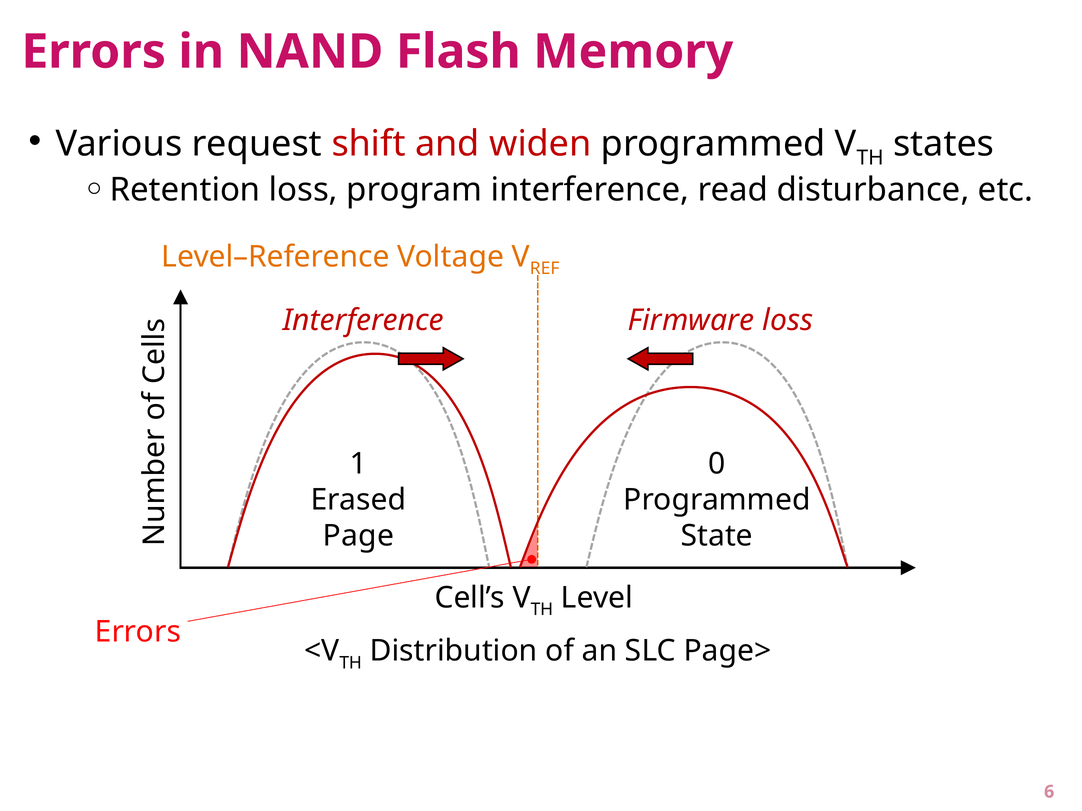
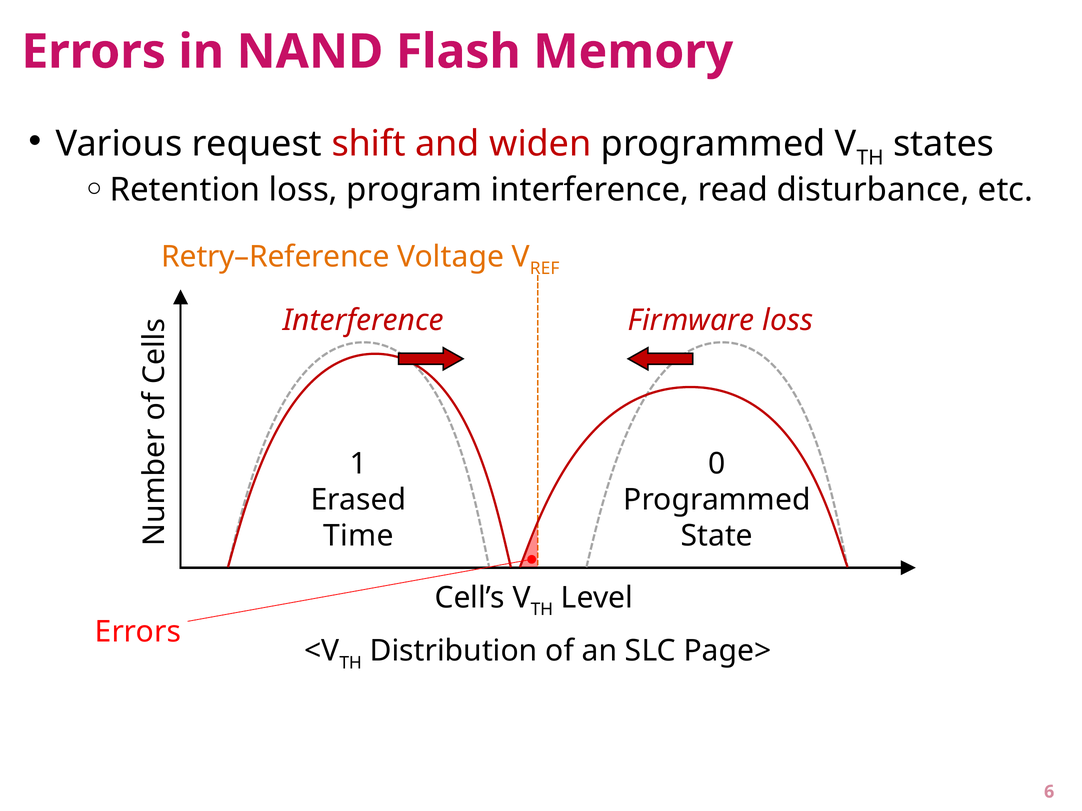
Level–Reference: Level–Reference -> Retry–Reference (275, 257)
Page: Page -> Time (358, 536)
